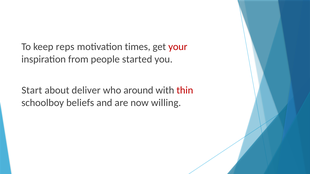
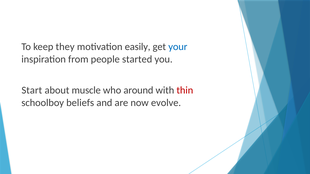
reps: reps -> they (65, 47)
times: times -> easily (138, 47)
your colour: red -> blue (178, 47)
deliver: deliver -> muscle (86, 91)
willing: willing -> evolve (166, 103)
